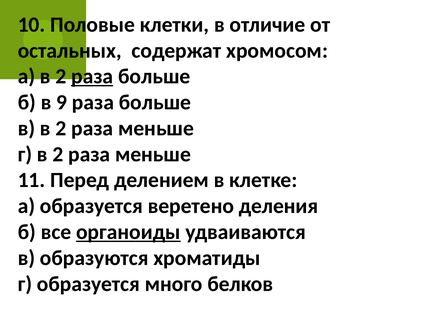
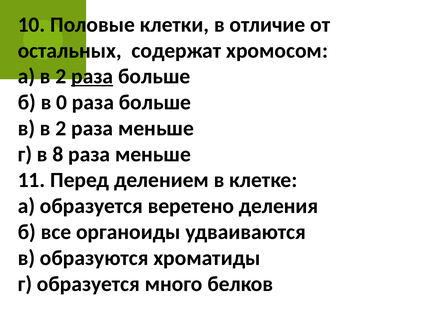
9: 9 -> 0 (62, 102)
г в 2: 2 -> 8 (58, 154)
органоиды underline: present -> none (128, 231)
